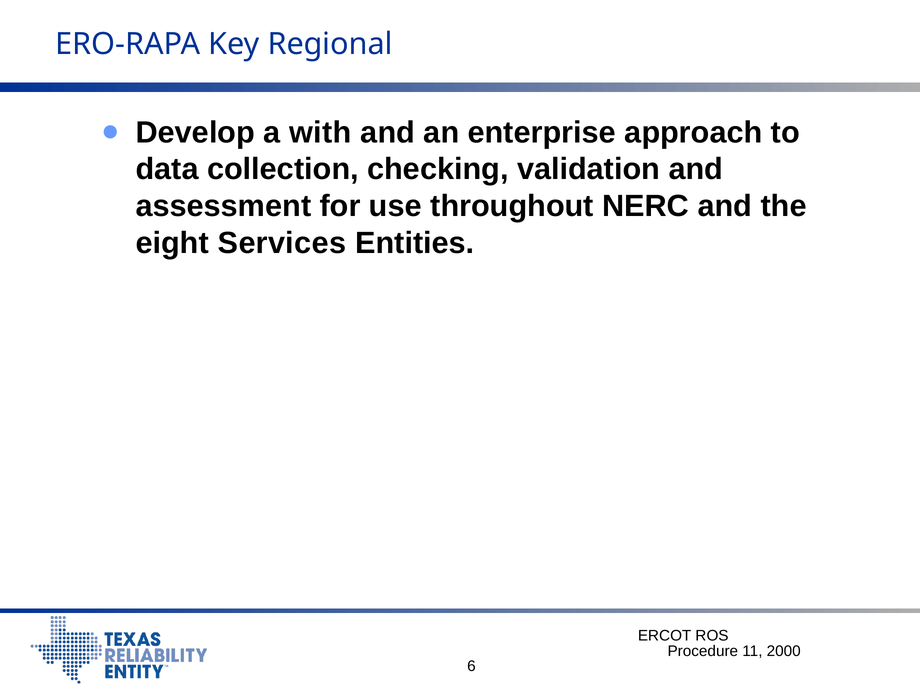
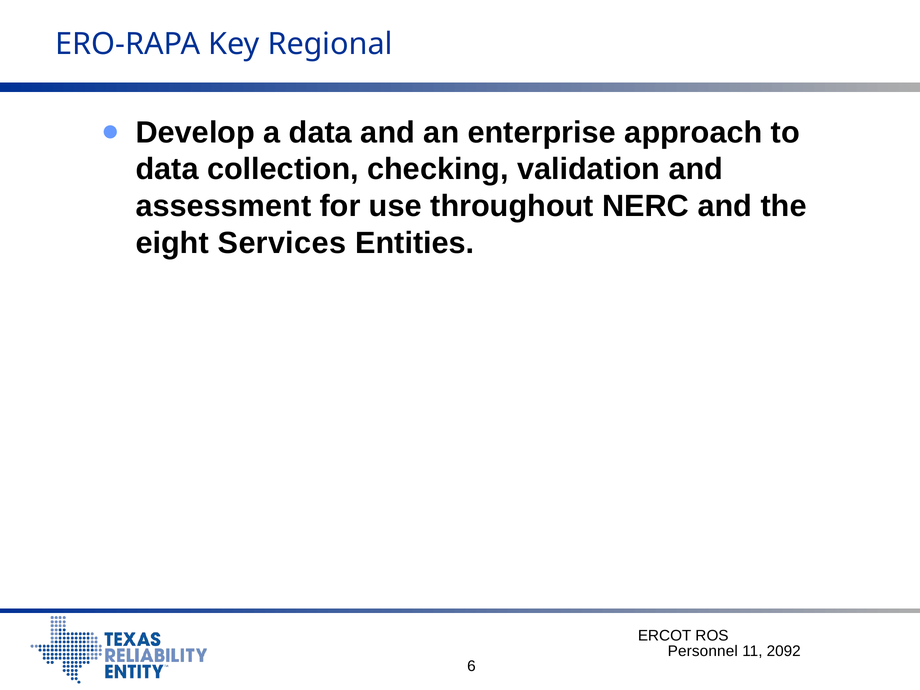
a with: with -> data (320, 132)
Procedure: Procedure -> Personnel (703, 651)
2000: 2000 -> 2092 (784, 651)
